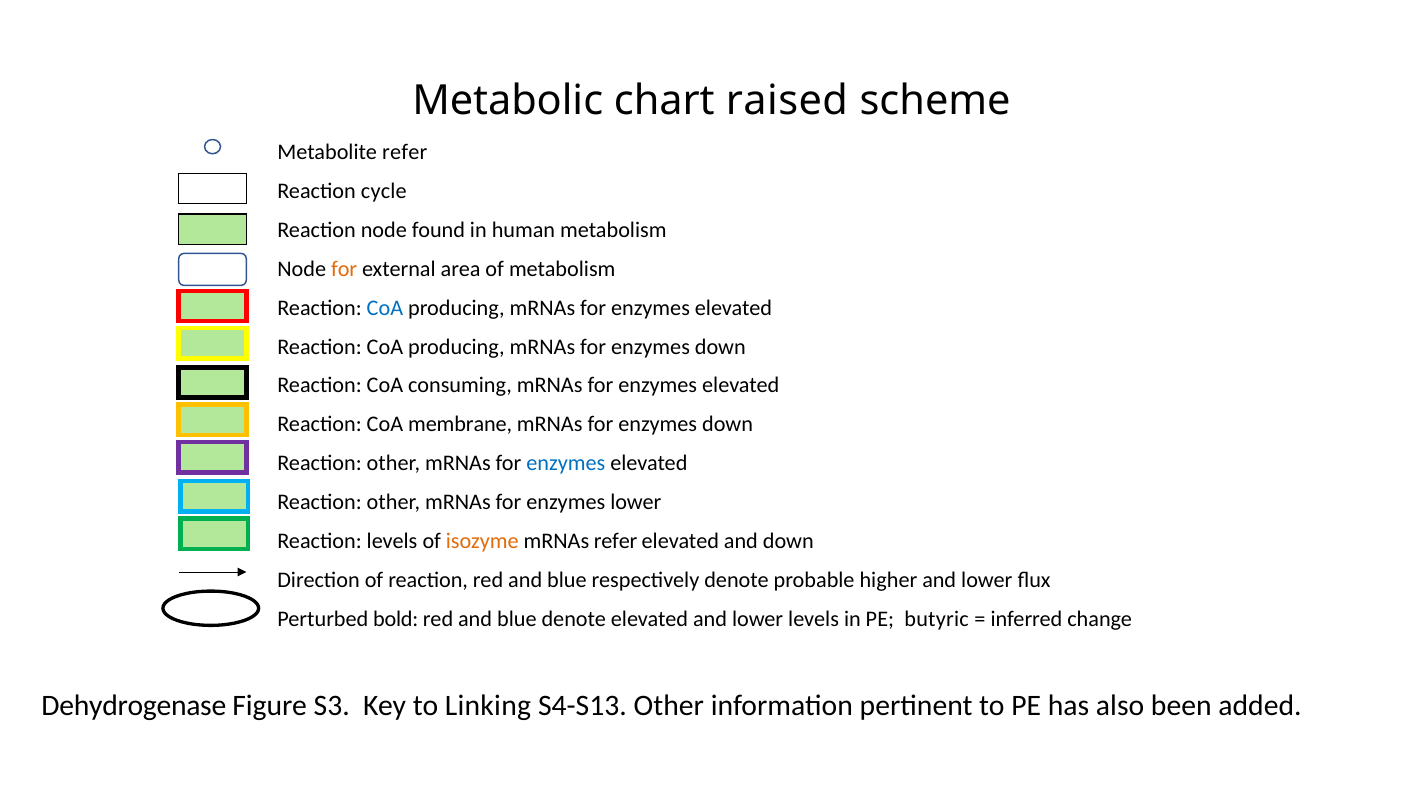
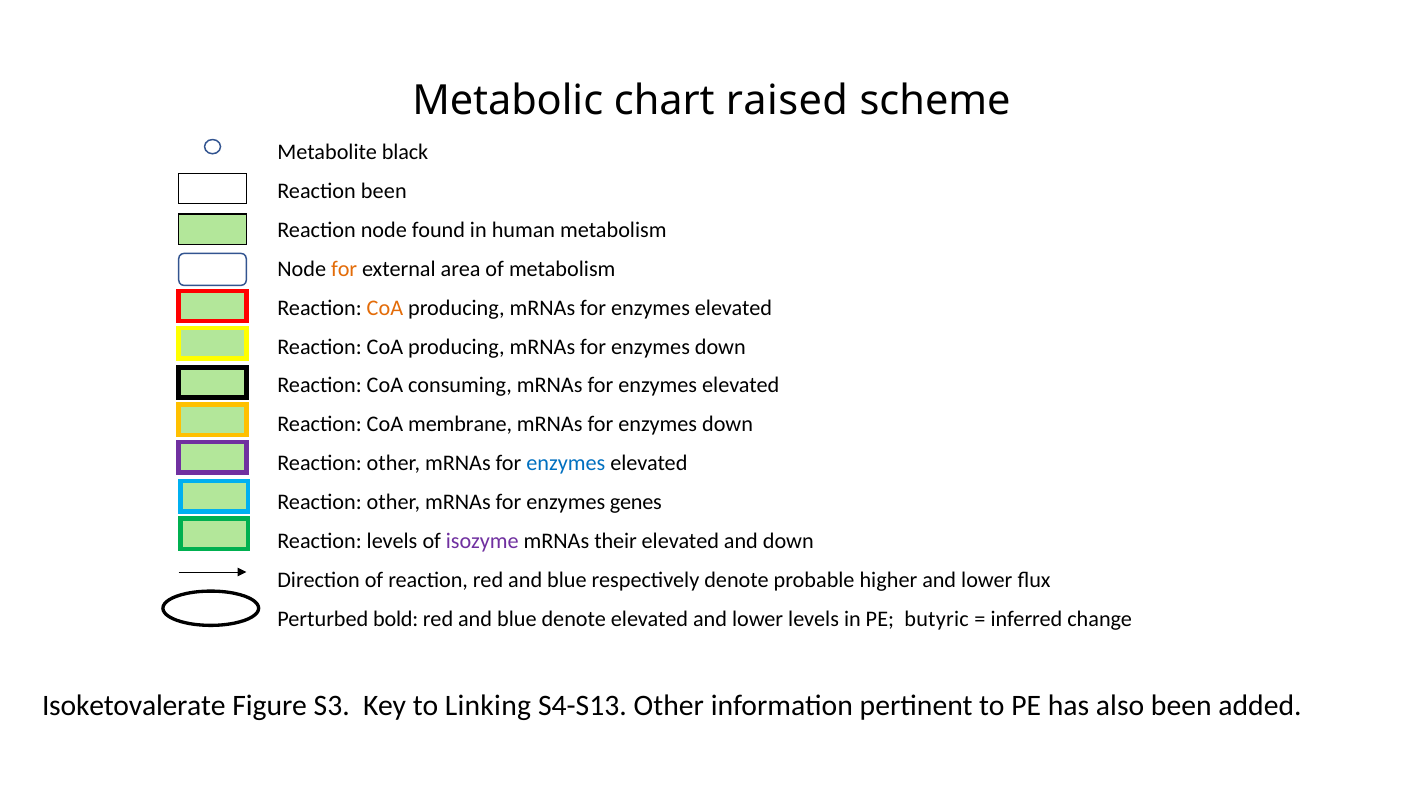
Metabolite refer: refer -> black (405, 152)
Reaction cycle: cycle -> been (384, 191)
CoA colour: blue -> orange (385, 308)
enzymes lower: lower -> genes (636, 502)
isozyme colour: orange -> purple (482, 541)
mRNAs refer: refer -> their (616, 541)
Dehydrogenase: Dehydrogenase -> Isoketovalerate (134, 705)
